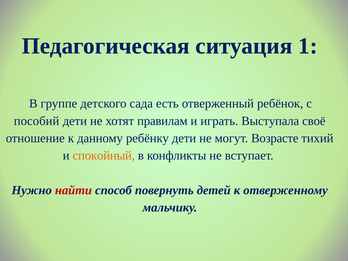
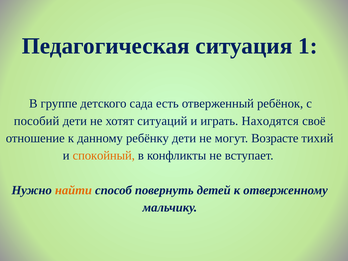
правилам: правилам -> ситуаций (162, 121)
Выступала: Выступала -> Находятся (270, 121)
найти colour: red -> orange (73, 190)
